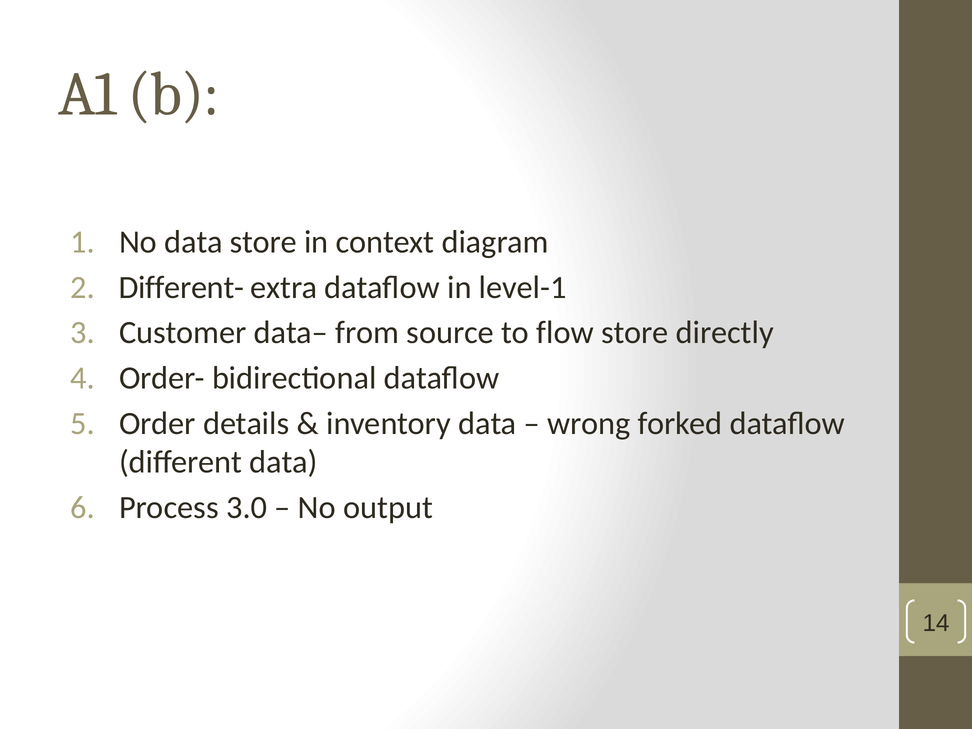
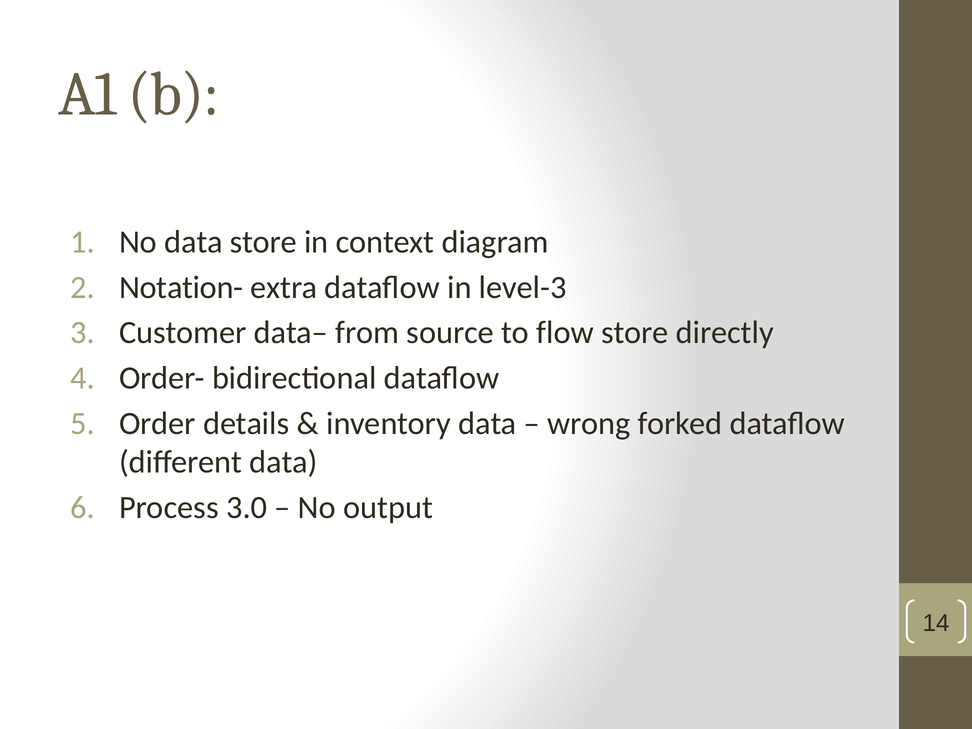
Different-: Different- -> Notation- (181, 287)
level-1: level-1 -> level-3 (523, 287)
